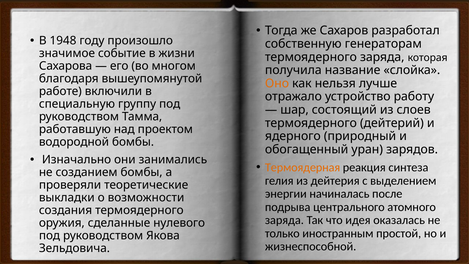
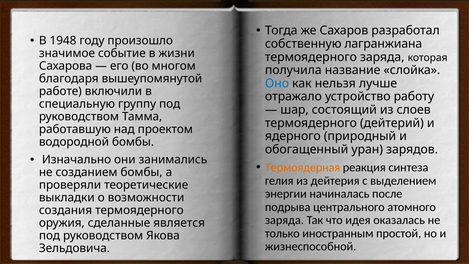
генераторам: генераторам -> лагранжиана (383, 44)
Оно colour: orange -> blue (277, 83)
нулевого: нулевого -> является (179, 223)
